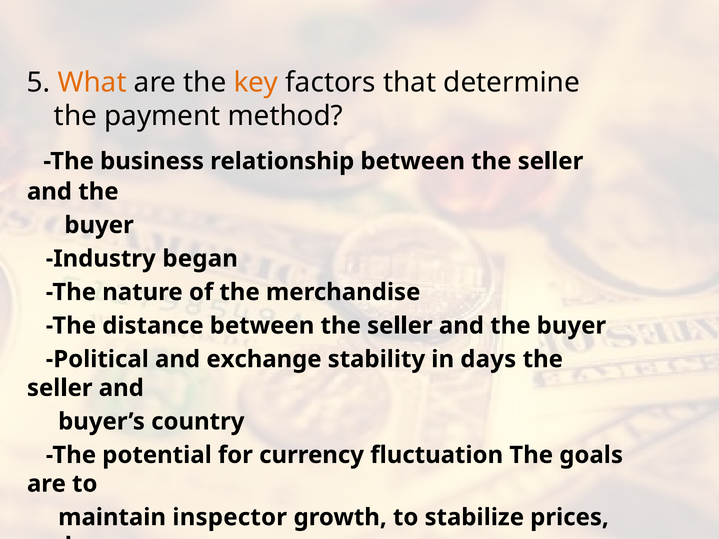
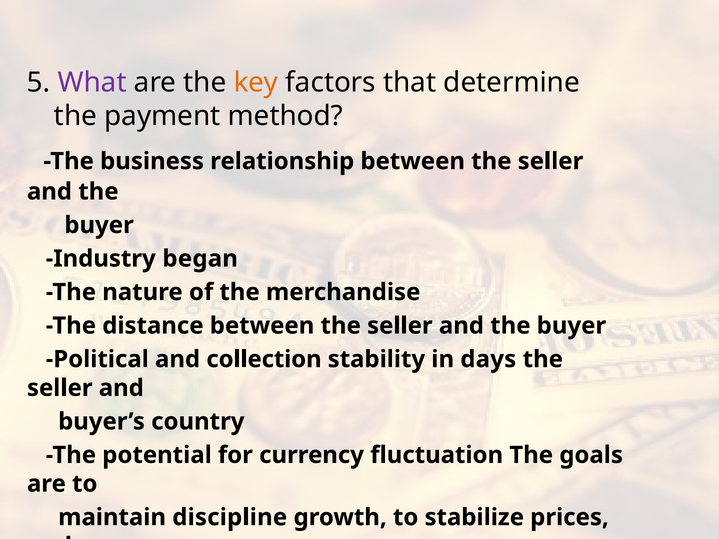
What colour: orange -> purple (92, 82)
exchange: exchange -> collection (264, 359)
inspector: inspector -> discipline (230, 518)
